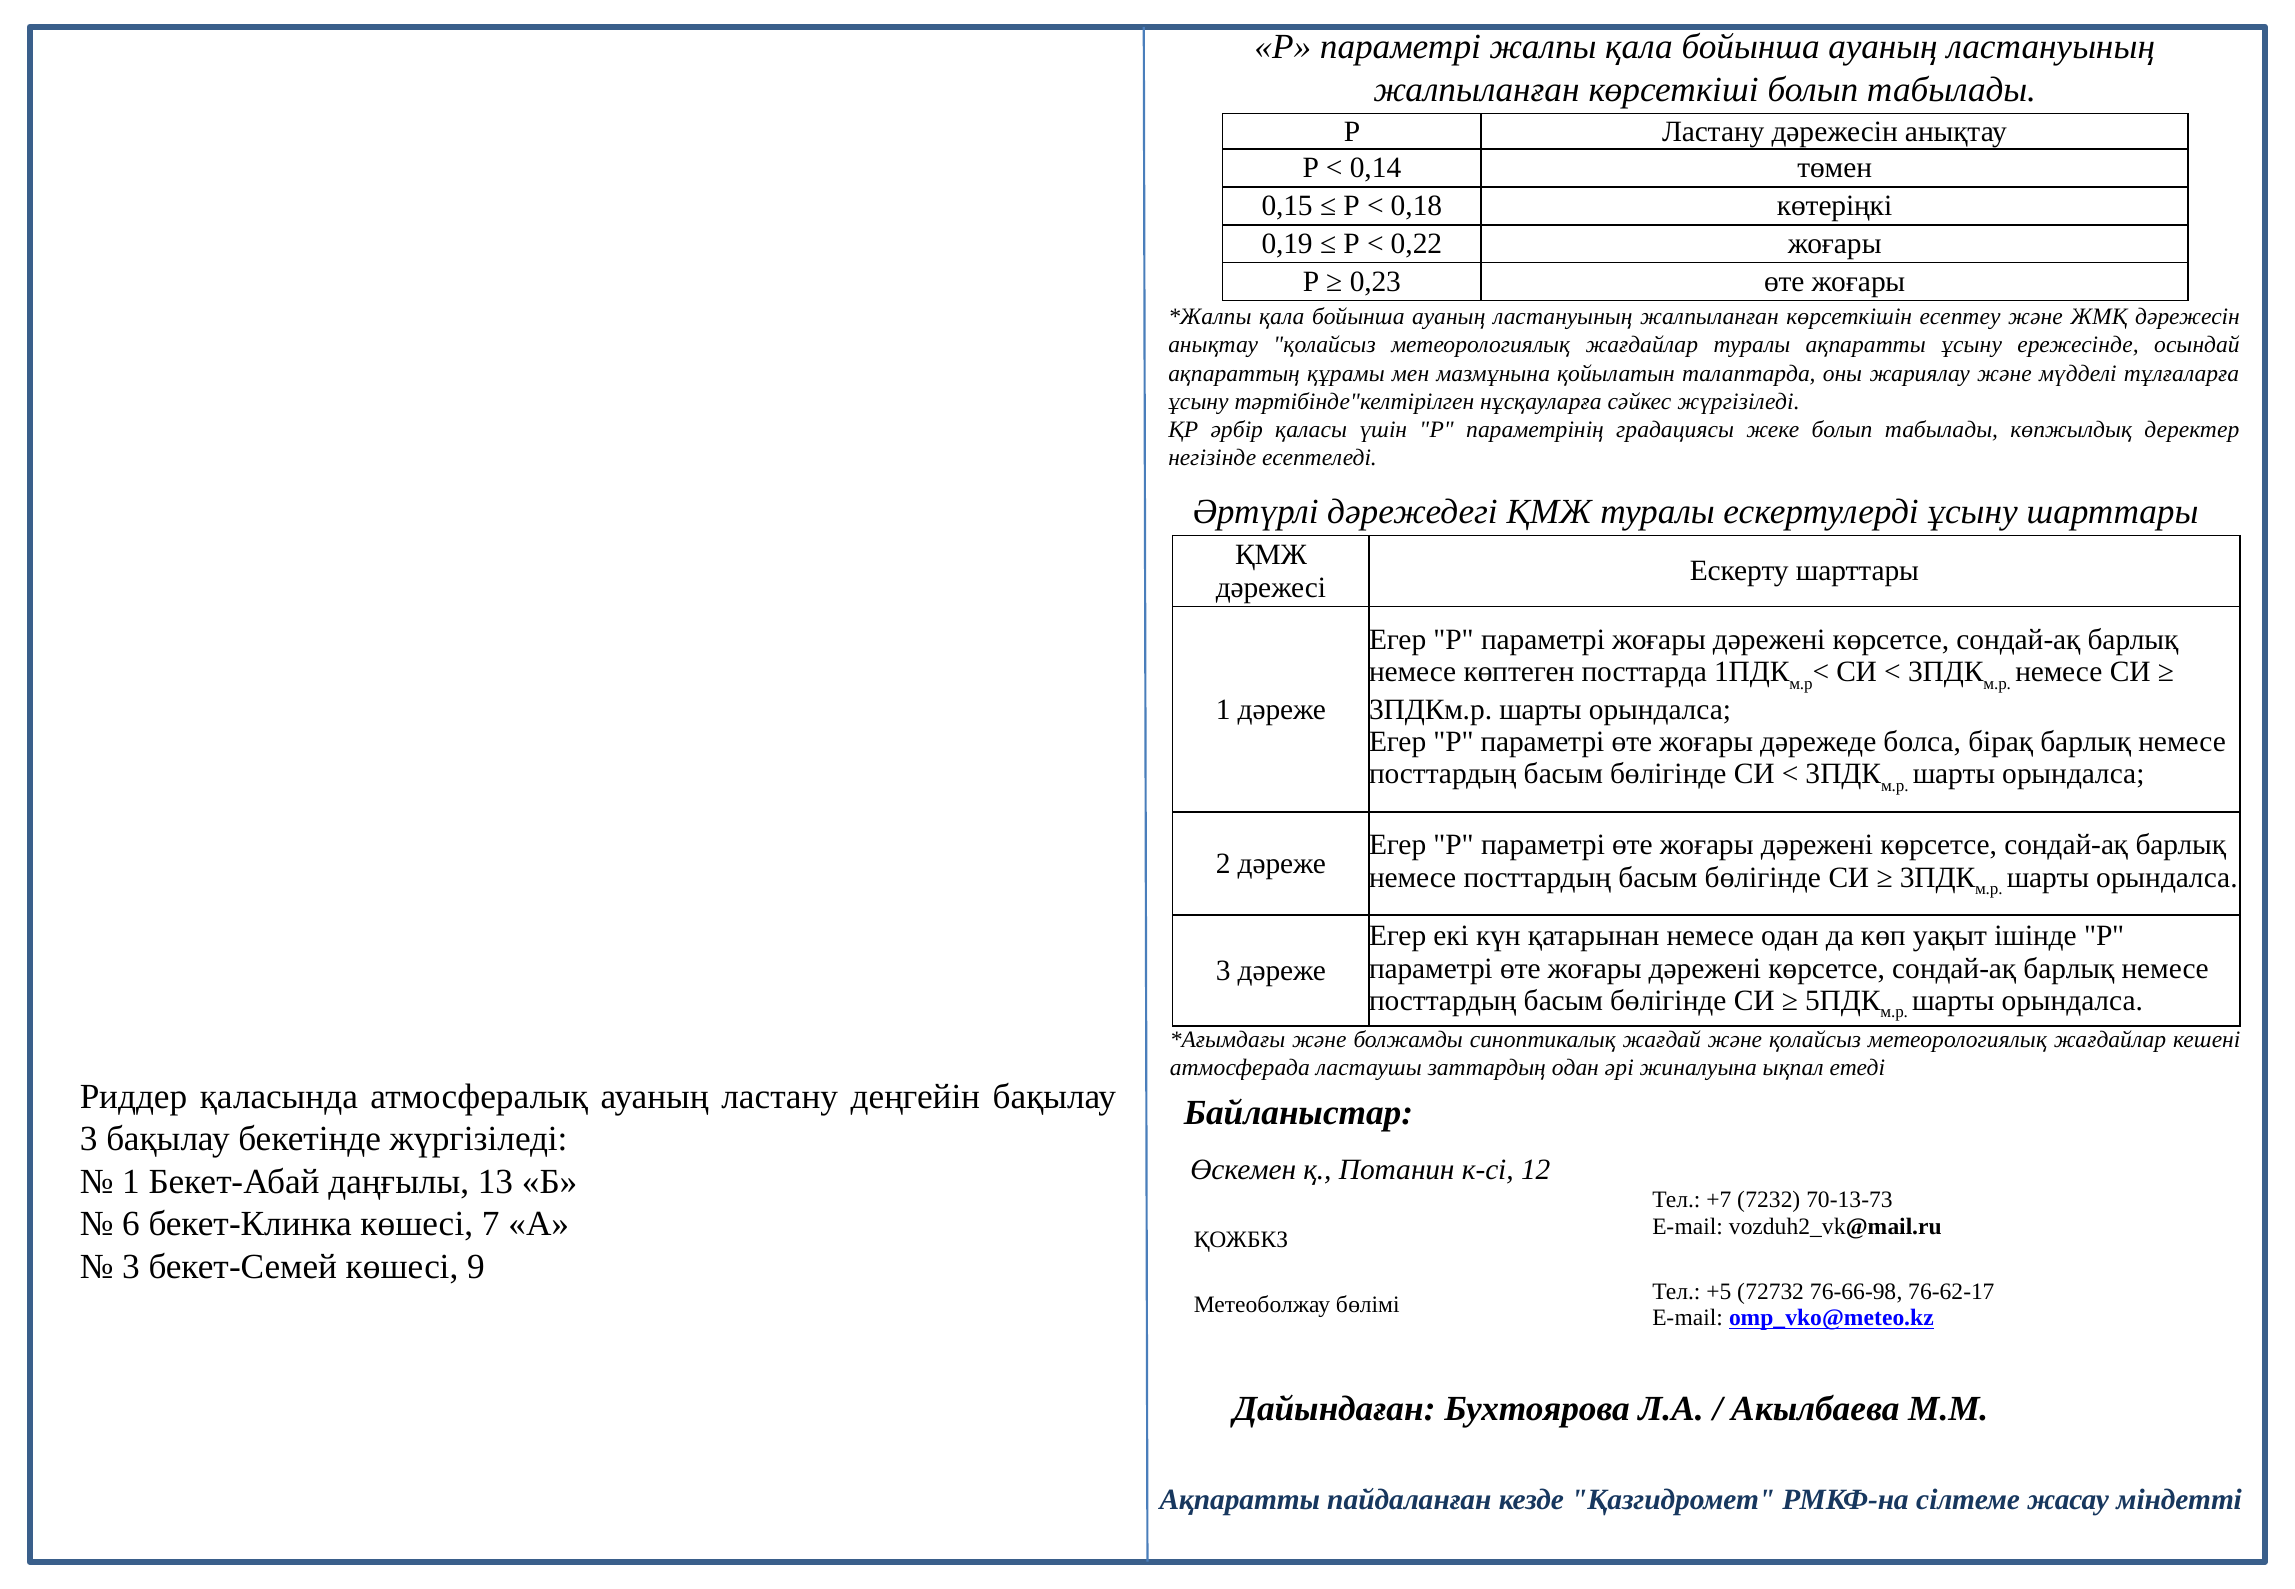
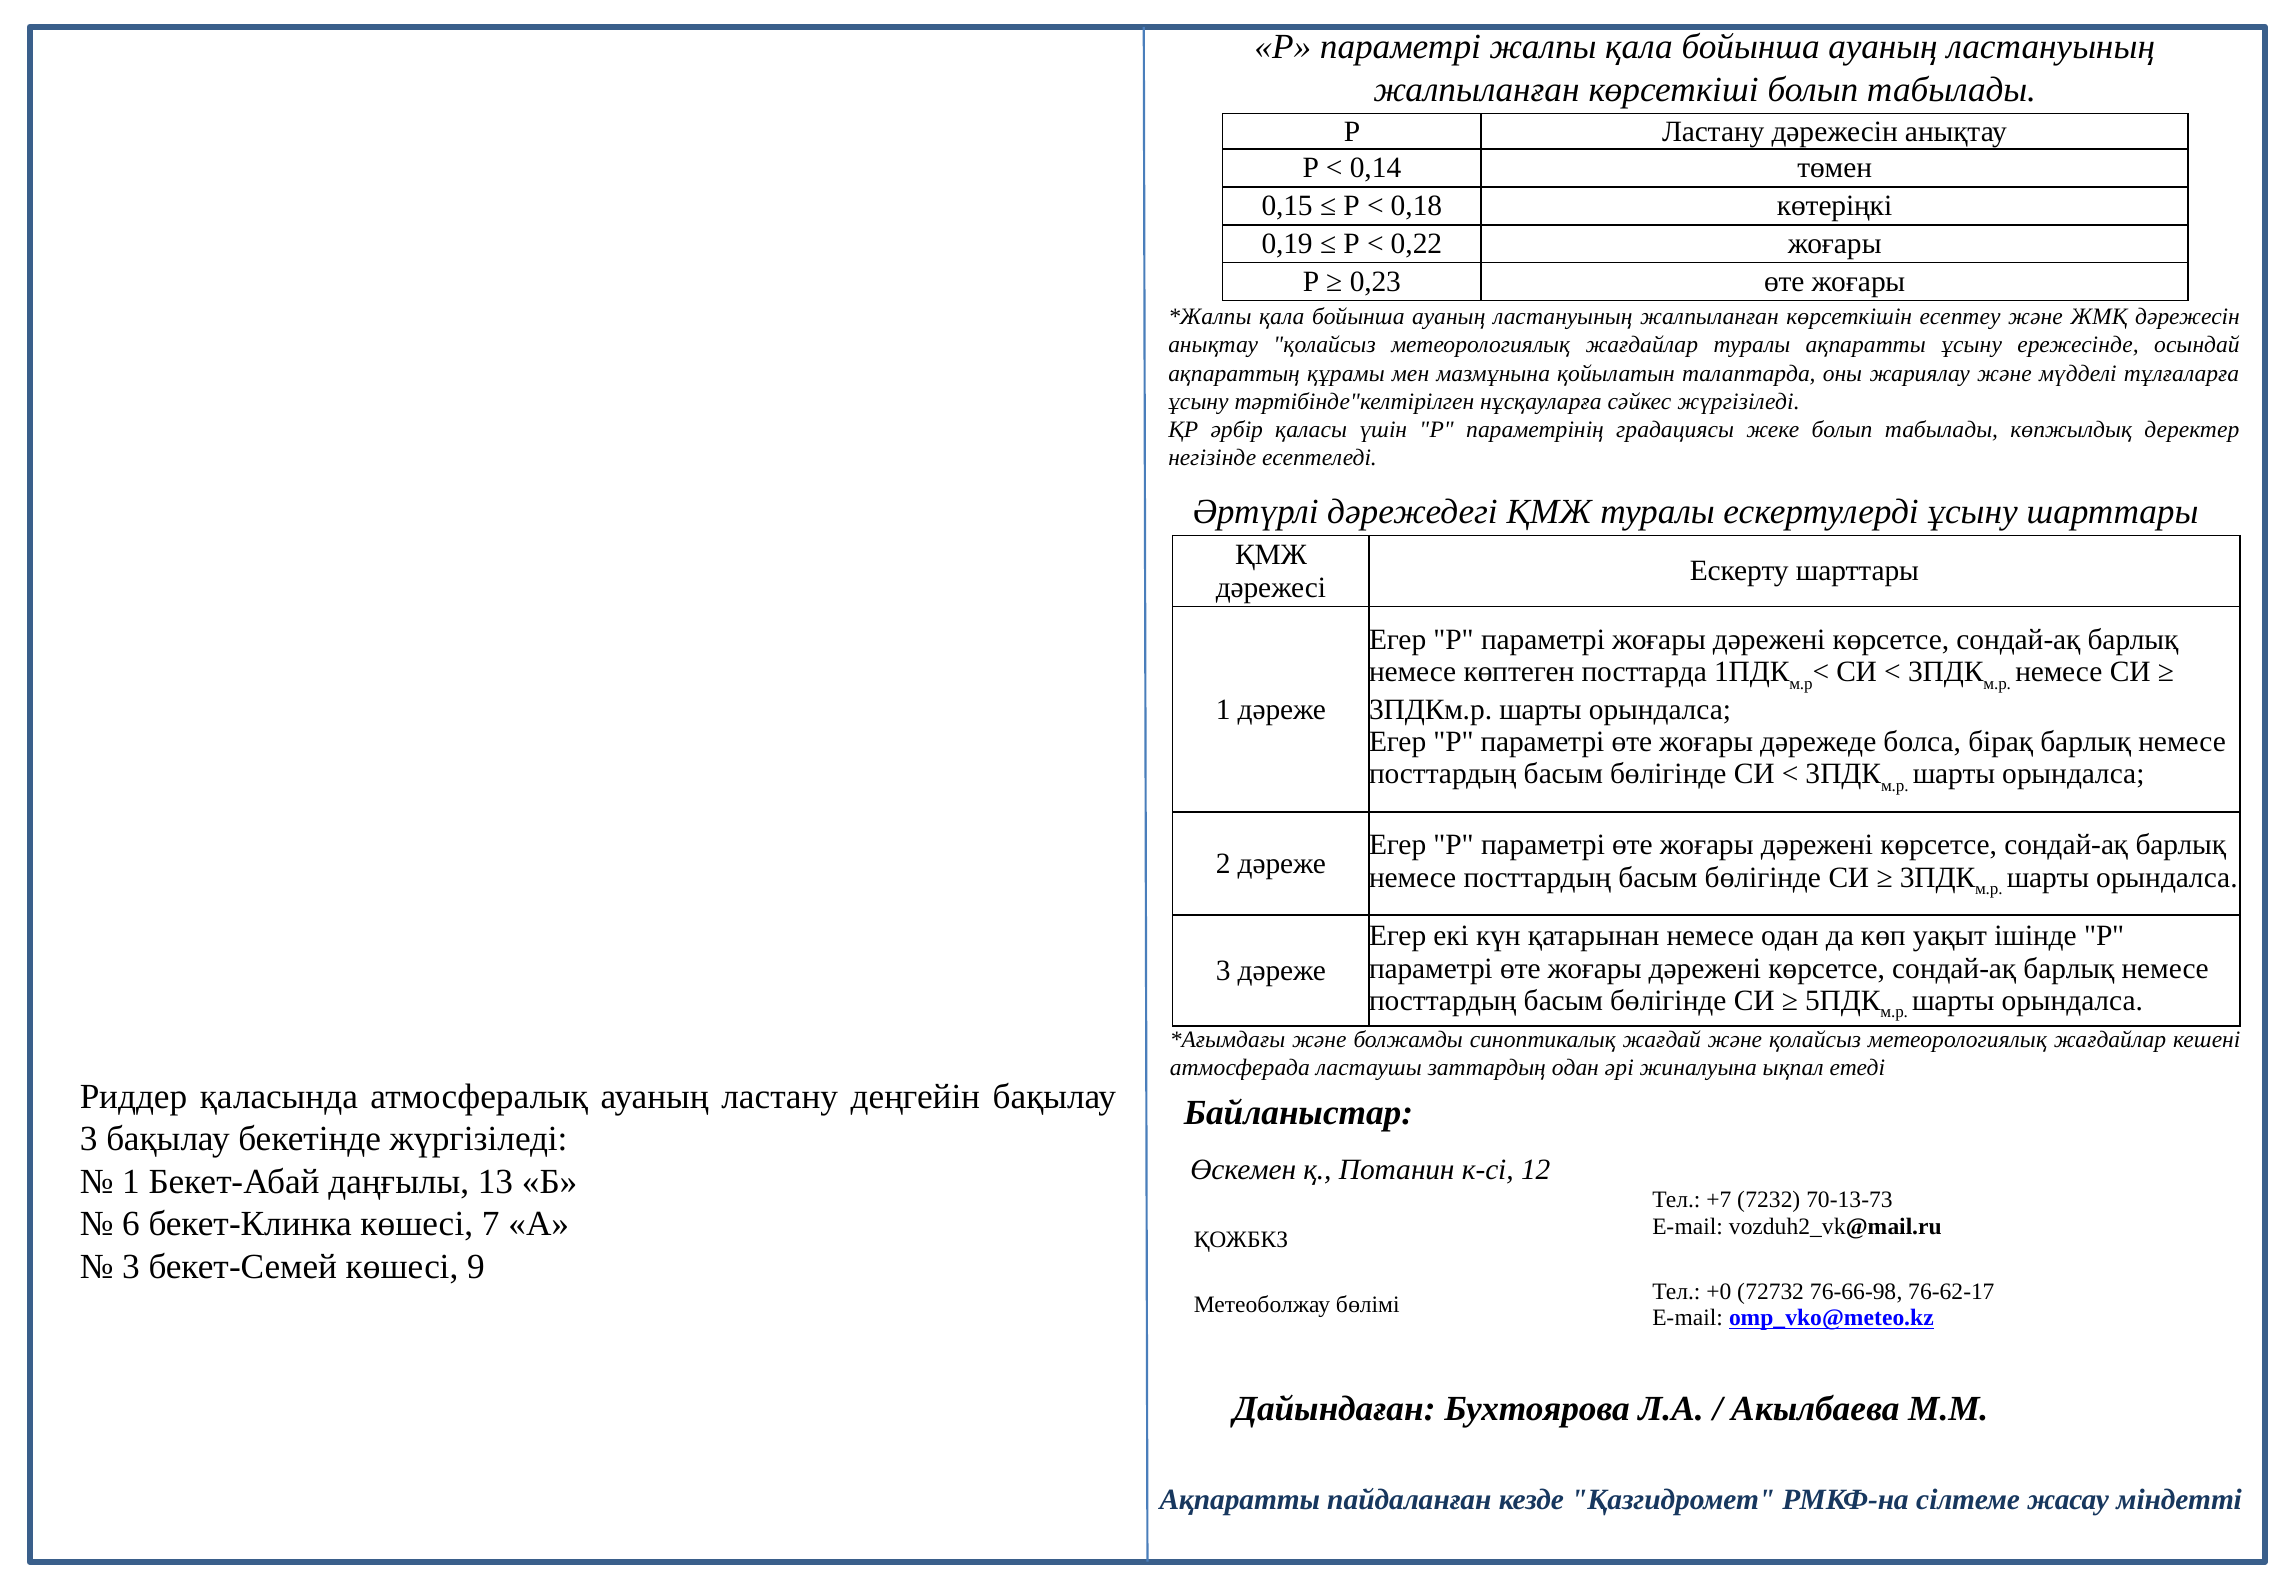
+5: +5 -> +0 (1719, 1292)
